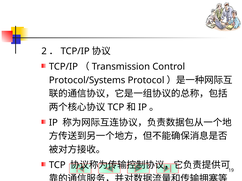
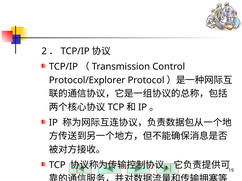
Protocol/Systems: Protocol/Systems -> Protocol/Explorer (87, 80)
